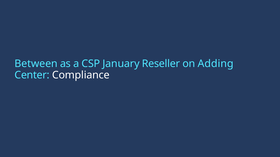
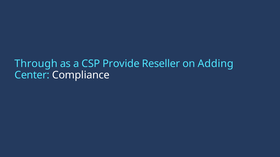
Between: Between -> Through (36, 64)
January: January -> Provide (121, 64)
